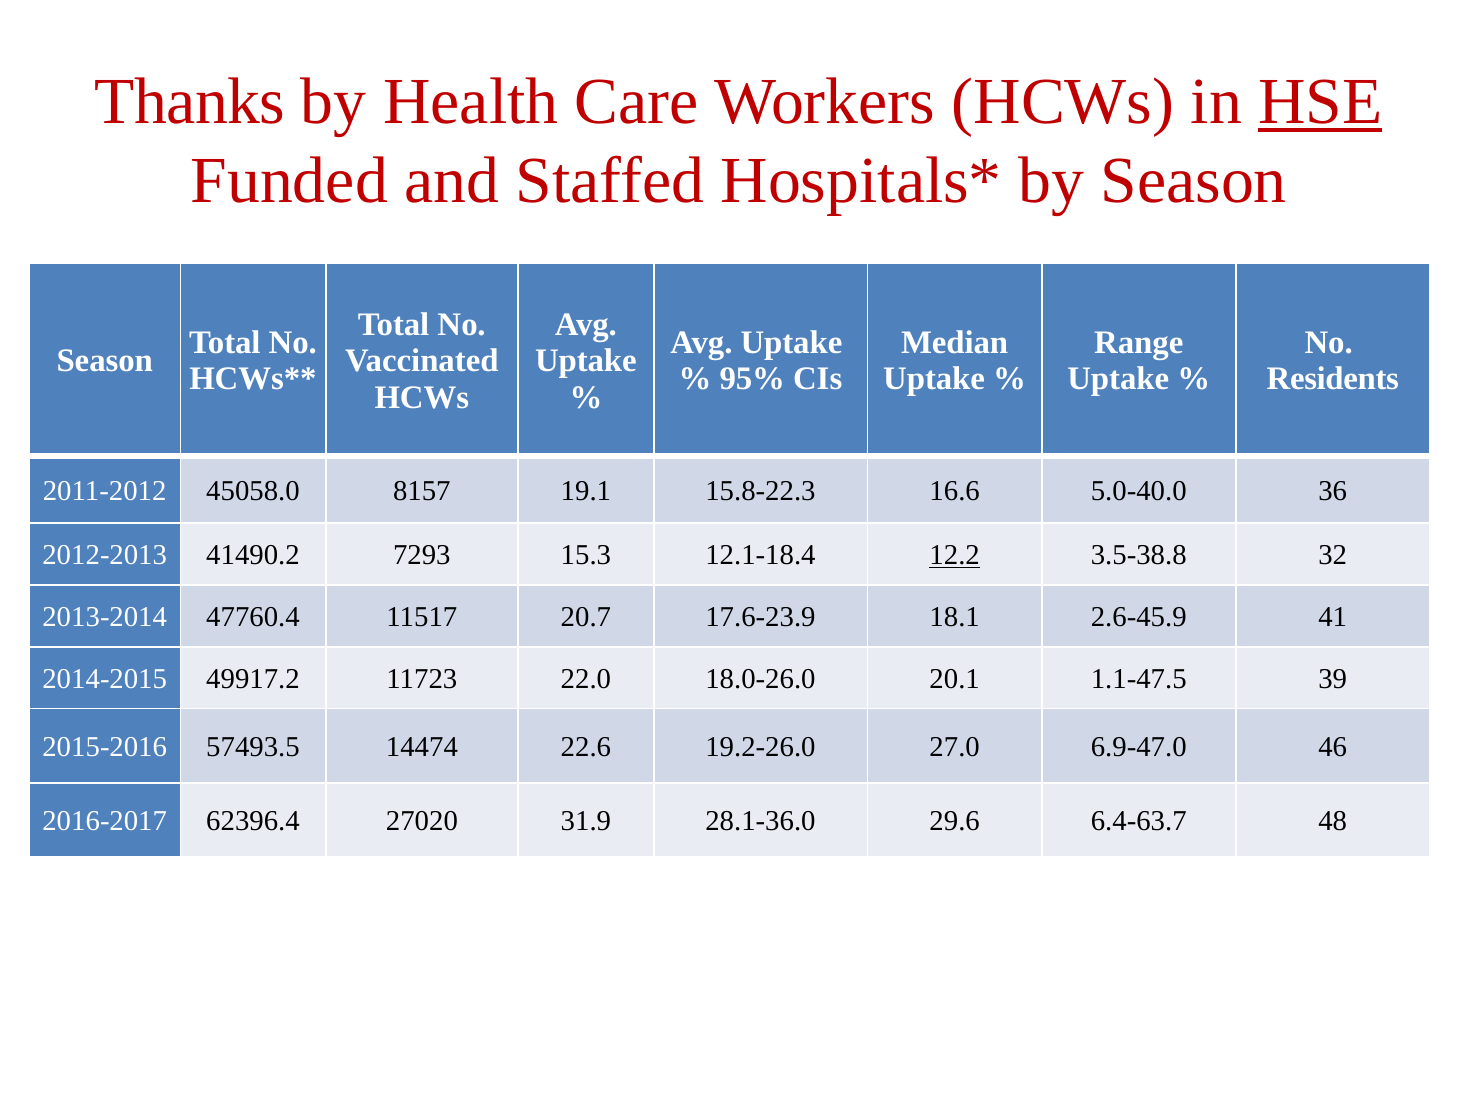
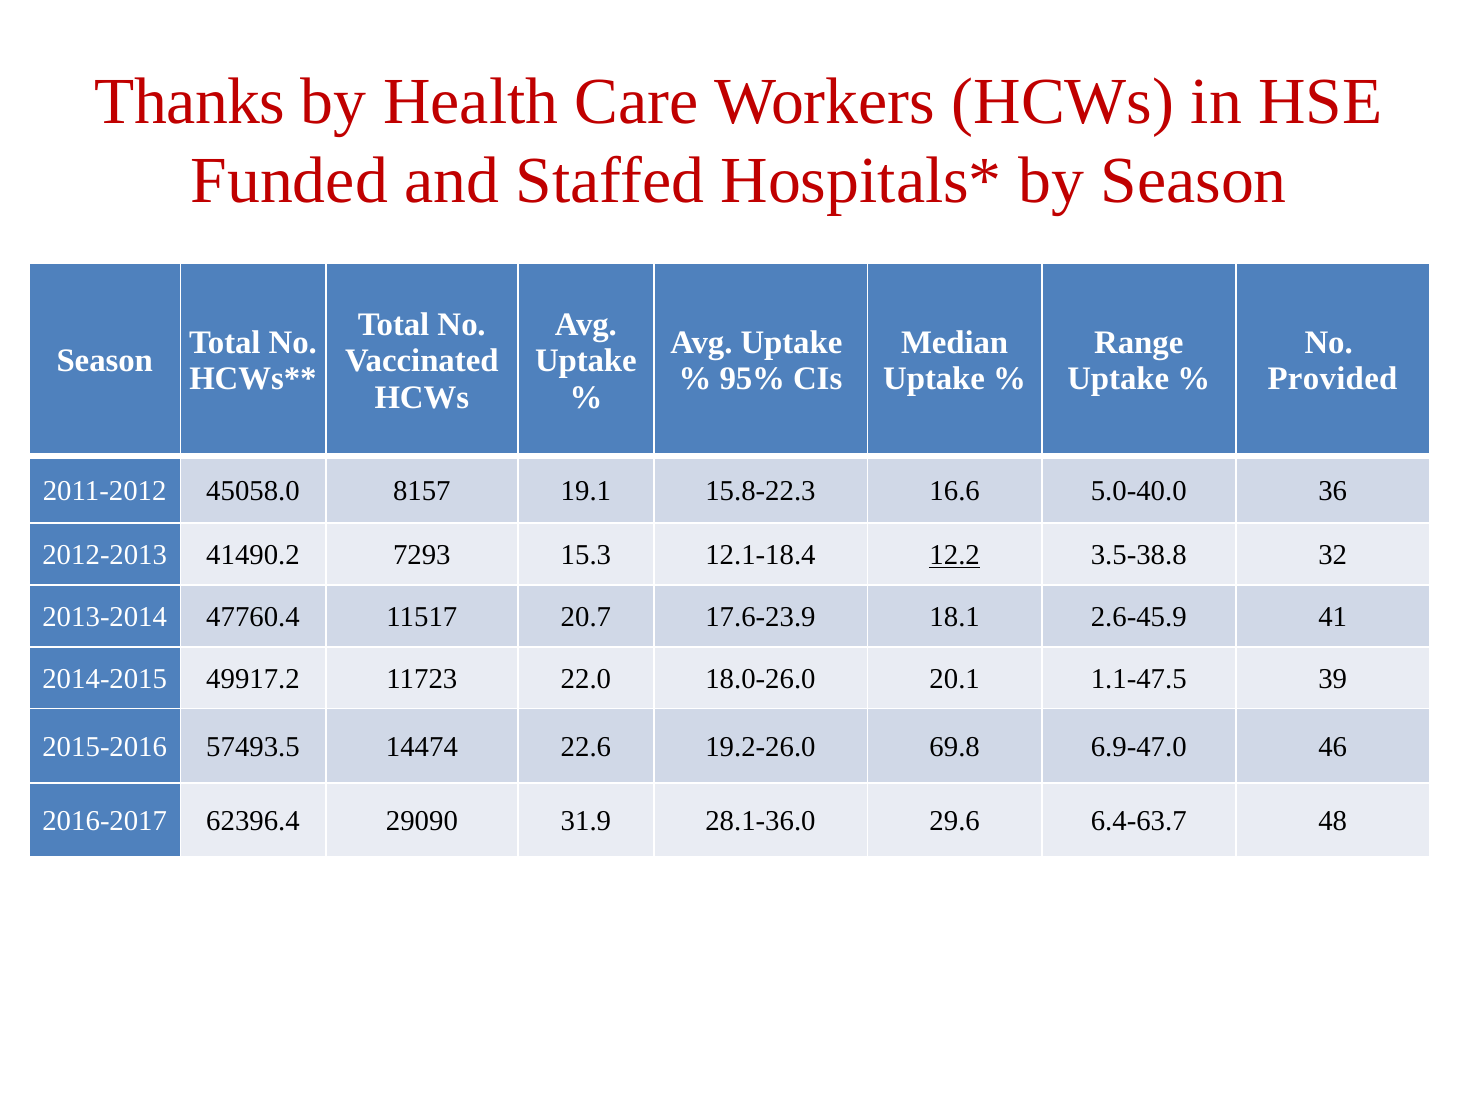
HSE underline: present -> none (1320, 102)
Residents: Residents -> Provided (1332, 379)
27.0: 27.0 -> 69.8 (955, 747)
27020: 27020 -> 29090 (422, 821)
